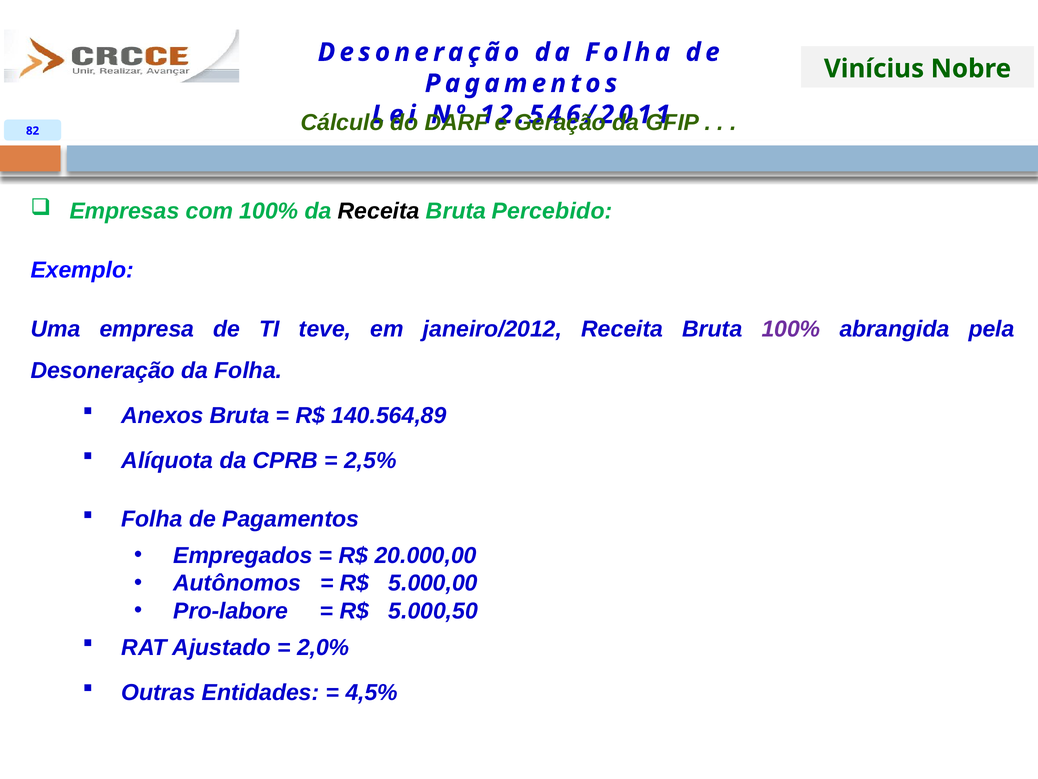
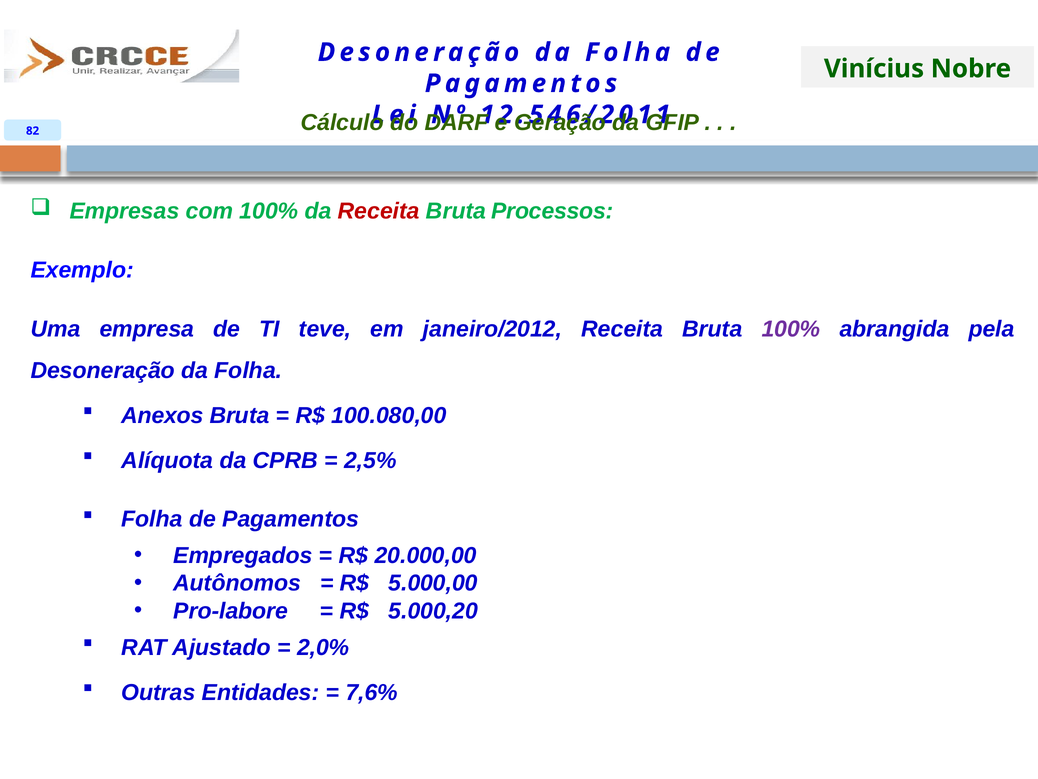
Receita colour: black -> red (379, 211)
Percebido: Percebido -> Processos (552, 211)
140.564,89: 140.564,89 -> 100.080,00 (389, 415)
5.000,50: 5.000,50 -> 5.000,20 (433, 611)
4,5%: 4,5% -> 7,6% (372, 692)
